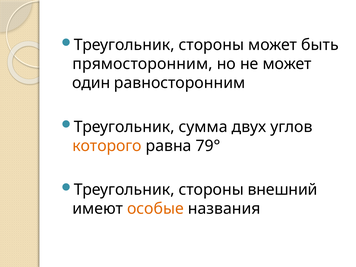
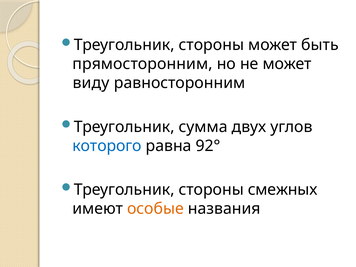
один: один -> виду (91, 83)
которого colour: orange -> blue (107, 146)
79°: 79° -> 92° (208, 146)
внешний: внешний -> смежных (283, 190)
